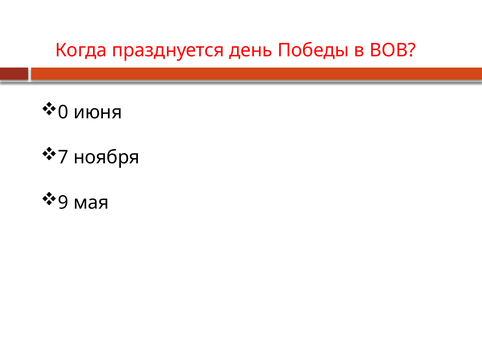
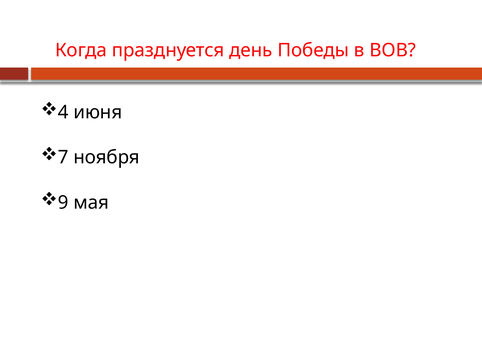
0: 0 -> 4 (63, 112)
